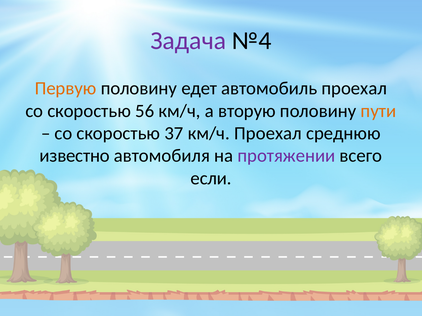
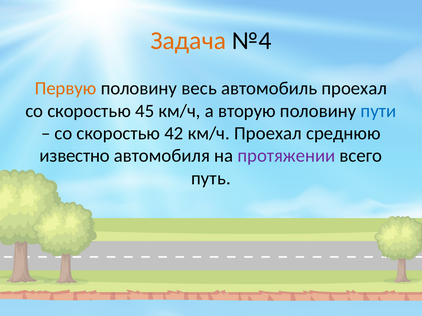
Задача colour: purple -> orange (188, 41)
едет: едет -> весь (199, 89)
56: 56 -> 45 (145, 111)
пути colour: orange -> blue (378, 111)
37: 37 -> 42 (174, 134)
если: если -> путь (211, 179)
